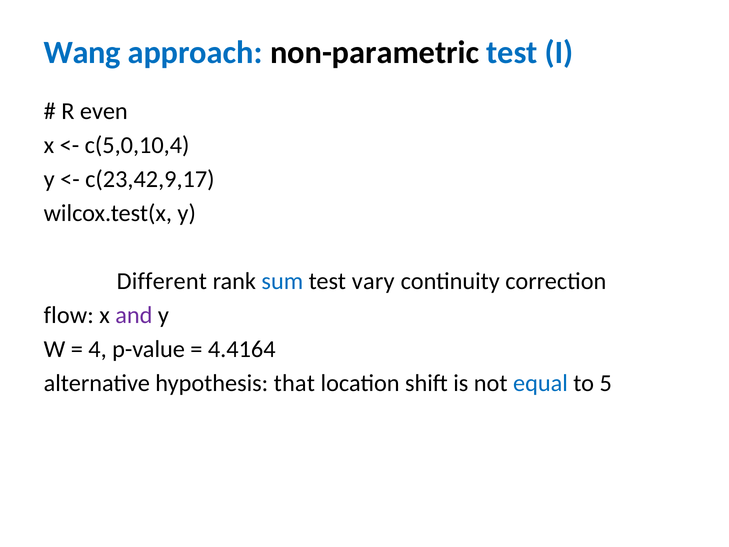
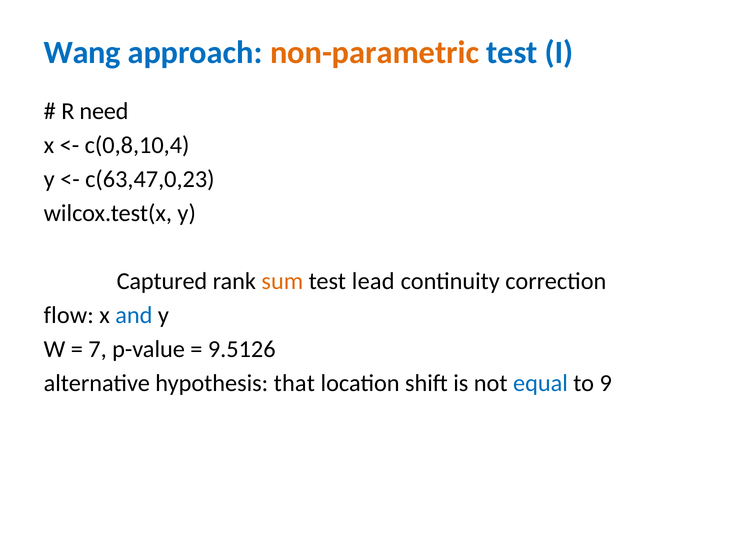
non-parametric colour: black -> orange (375, 53)
even: even -> need (104, 111)
c(5,0,10,4: c(5,0,10,4 -> c(0,8,10,4 (137, 145)
c(23,42,9,17: c(23,42,9,17 -> c(63,47,0,23 (150, 179)
Different: Different -> Captured (162, 281)
sum colour: blue -> orange (282, 281)
vary: vary -> lead (373, 281)
and colour: purple -> blue (134, 315)
4: 4 -> 7 (98, 349)
4.4164: 4.4164 -> 9.5126 (242, 349)
5: 5 -> 9 (606, 383)
